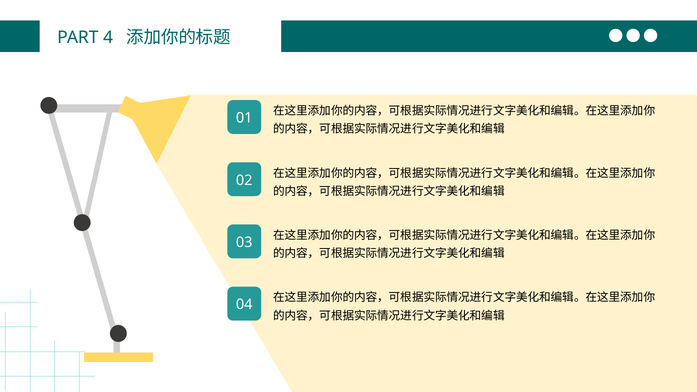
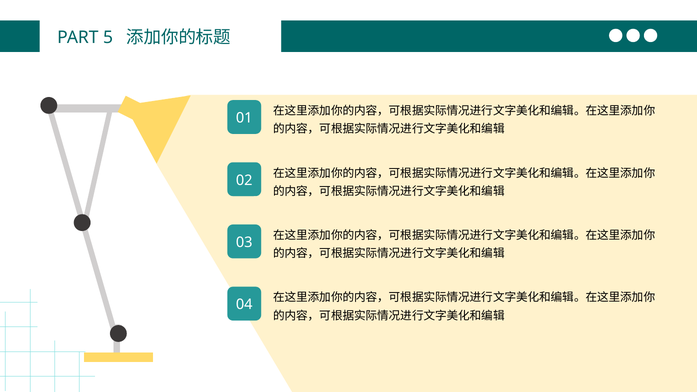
4: 4 -> 5 (108, 37)
